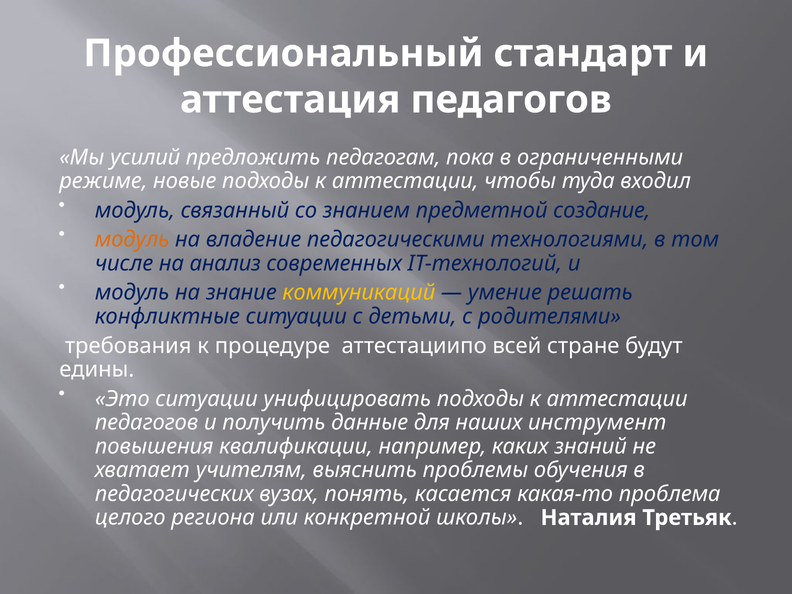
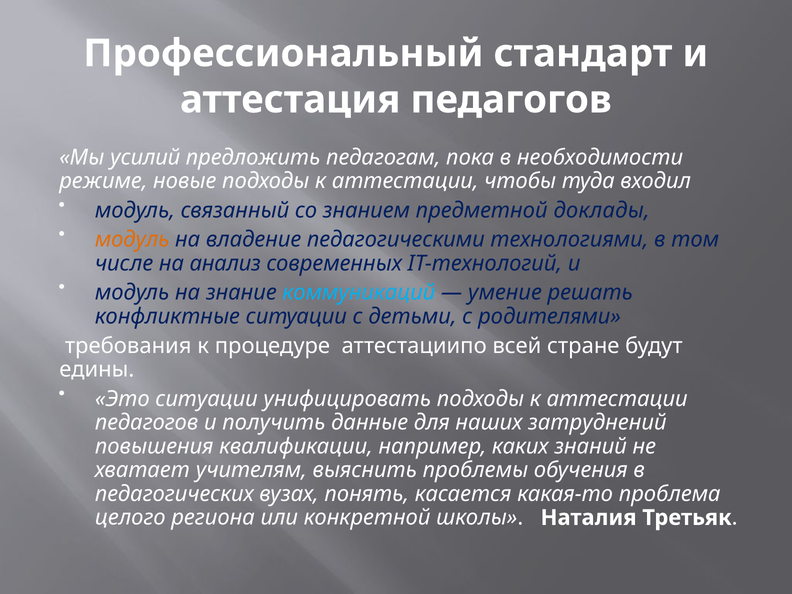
ограниченными: ограниченными -> необходимости (600, 157)
создание: создание -> доклады (602, 210)
коммуникаций colour: yellow -> light blue (359, 293)
инструмент: инструмент -> затруднений (597, 423)
